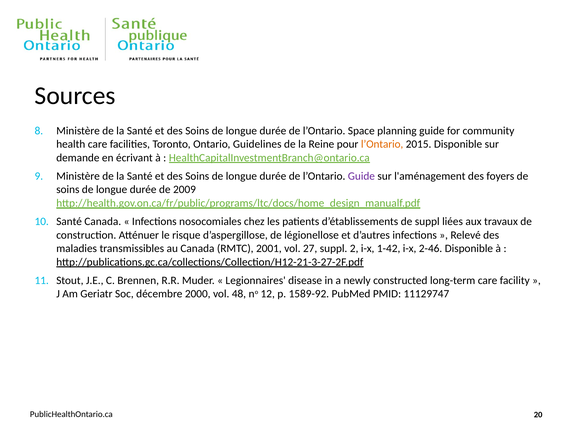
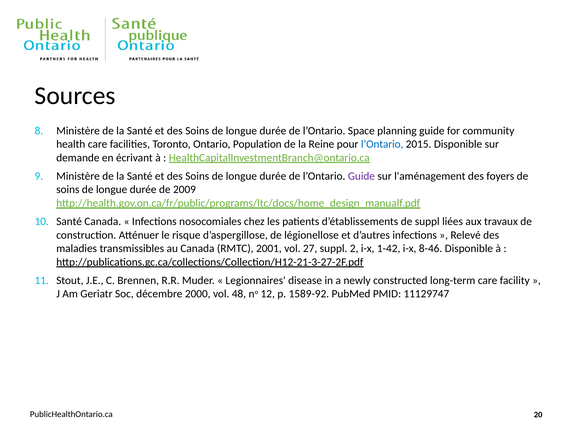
Guidelines: Guidelines -> Population (257, 144)
l’Ontario colour: orange -> blue (382, 144)
2-46: 2-46 -> 8-46 (431, 248)
